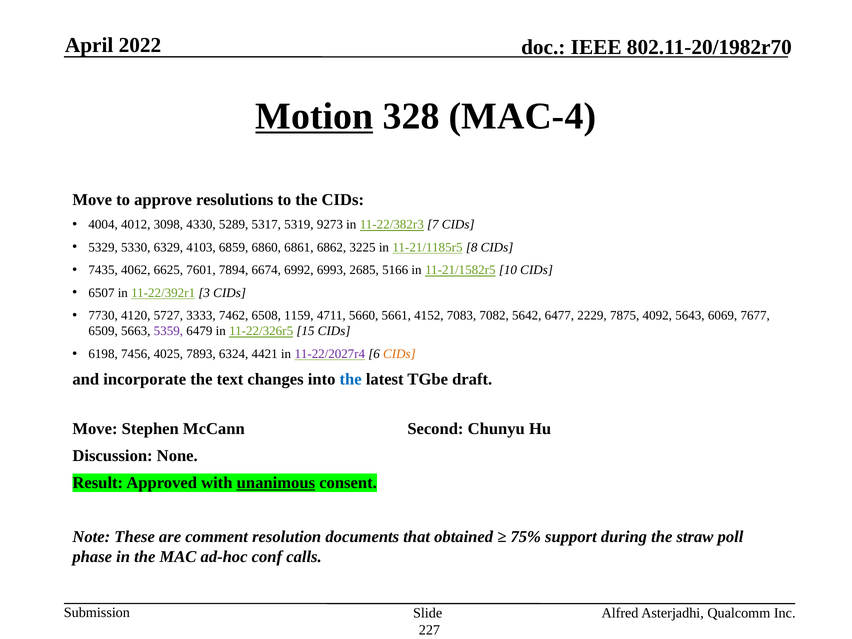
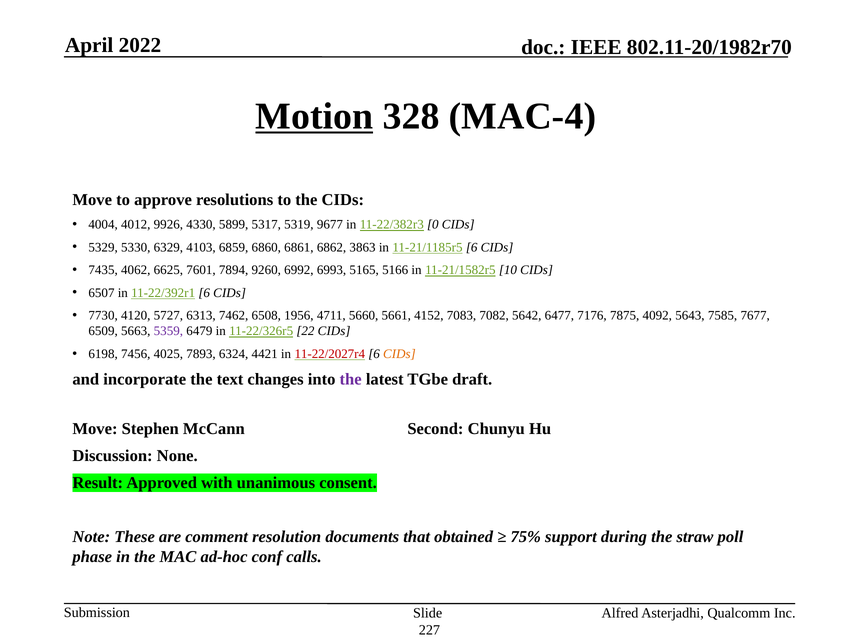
3098: 3098 -> 9926 (168, 225)
5289: 5289 -> 5899 (234, 225)
9273: 9273 -> 9677 (330, 225)
7: 7 -> 0 (433, 225)
3225: 3225 -> 3863 (363, 247)
11-21/1185r5 8: 8 -> 6 (472, 247)
6674: 6674 -> 9260 (266, 270)
2685: 2685 -> 5165 (364, 270)
11-22/392r1 3: 3 -> 6 (204, 293)
3333: 3333 -> 6313 (201, 316)
1159: 1159 -> 1956 (299, 316)
2229: 2229 -> 7176 (592, 316)
6069: 6069 -> 7585 (723, 316)
15: 15 -> 22 (305, 331)
11-22/2027r4 colour: purple -> red (330, 354)
the colour: blue -> purple (351, 379)
unanimous underline: present -> none (276, 483)
